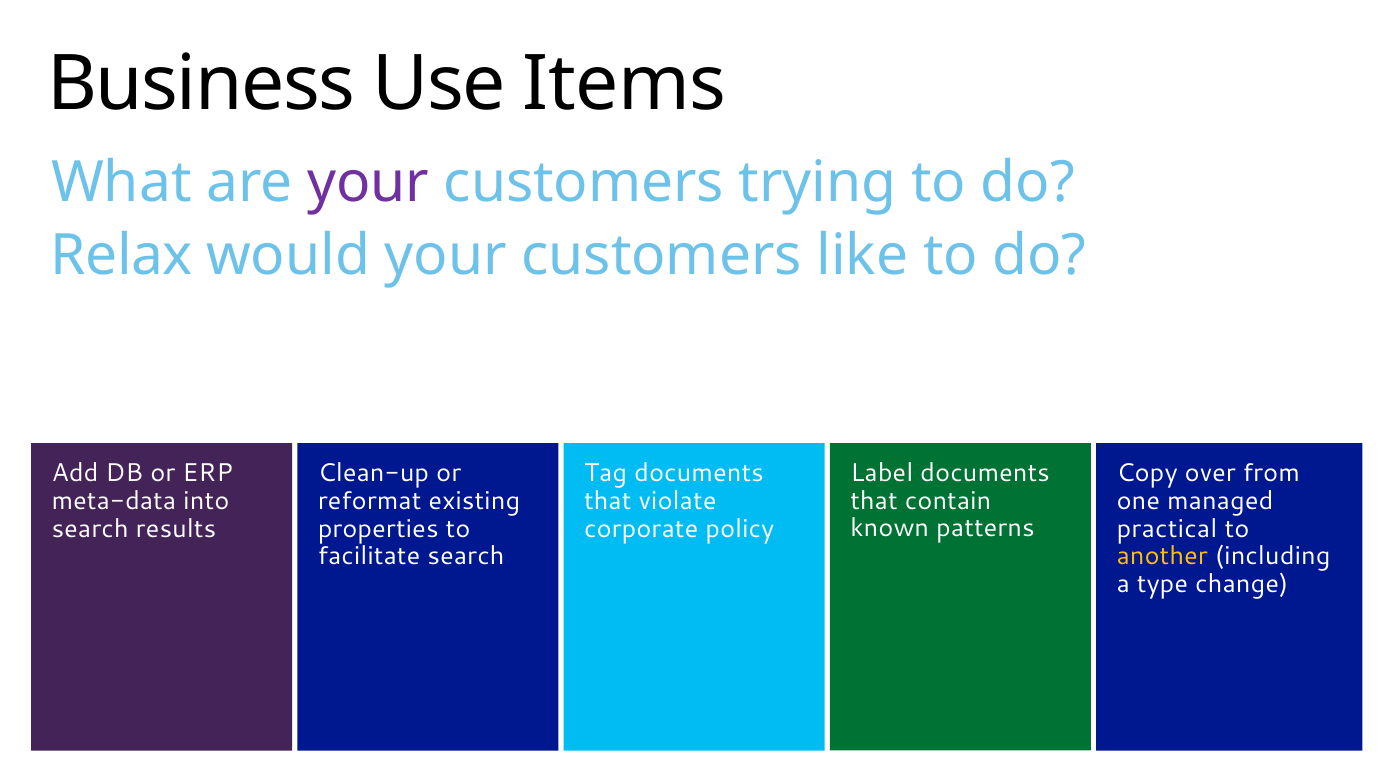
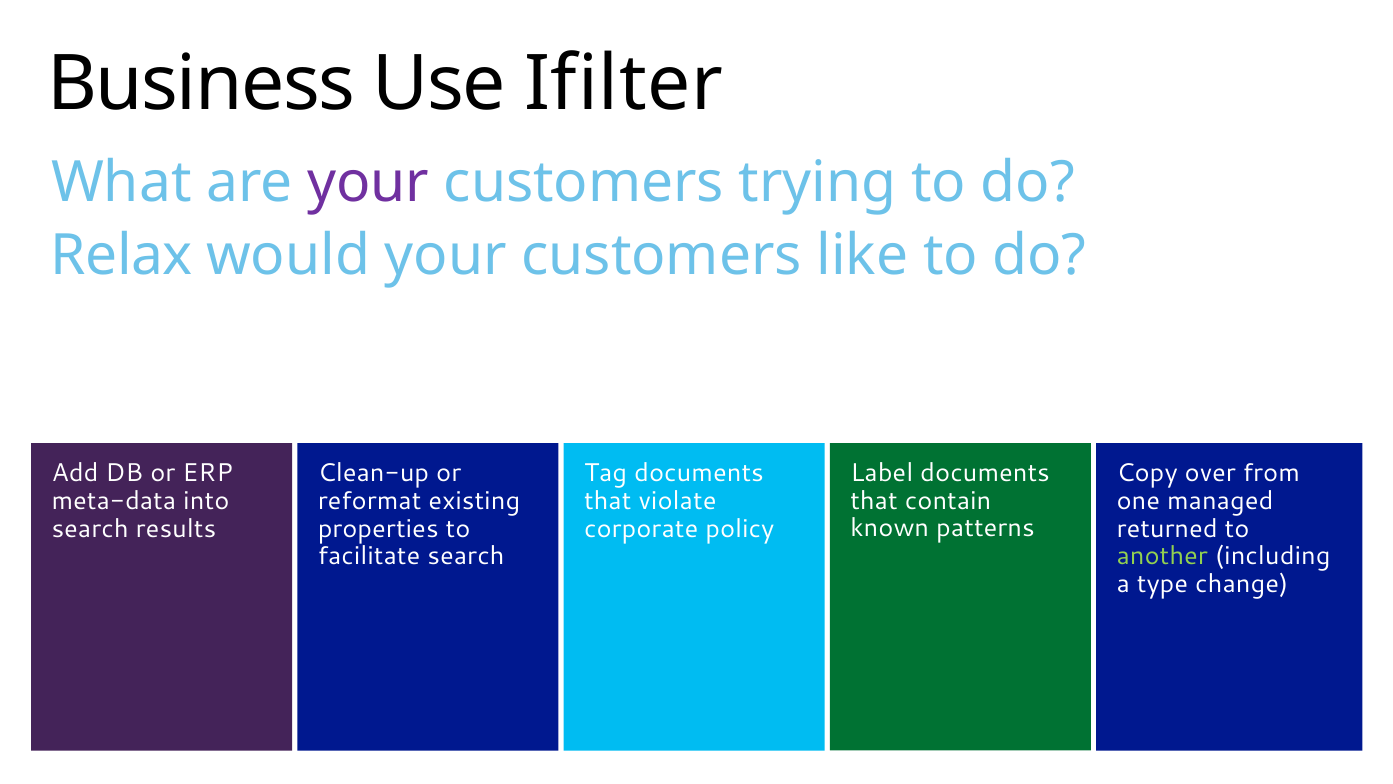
Items: Items -> Ifilter (624, 84)
practical: practical -> returned (1167, 528)
another colour: yellow -> light green (1162, 556)
